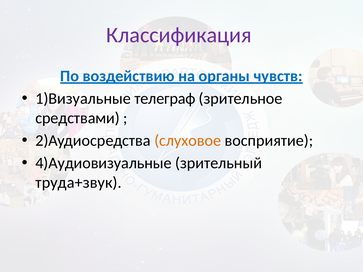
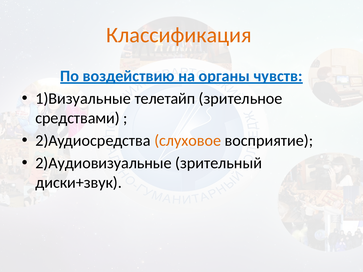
Классификация colour: purple -> orange (179, 35)
телеграф: телеграф -> телетайп (165, 99)
4)Аудиовизуальные: 4)Аудиовизуальные -> 2)Аудиовизуальные (104, 163)
труда+звук: труда+звук -> диски+звук (79, 183)
